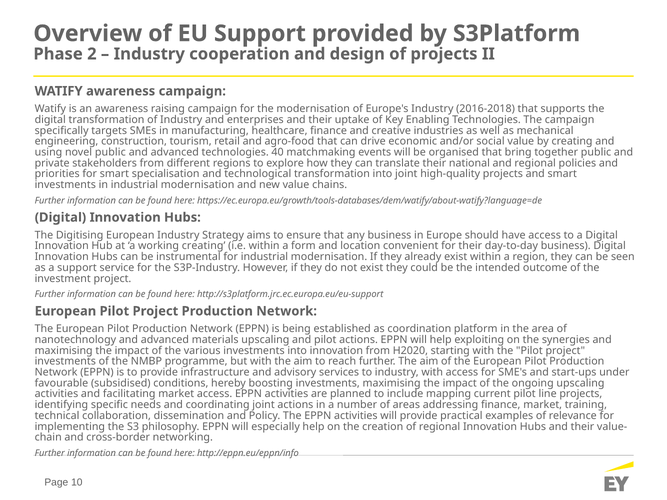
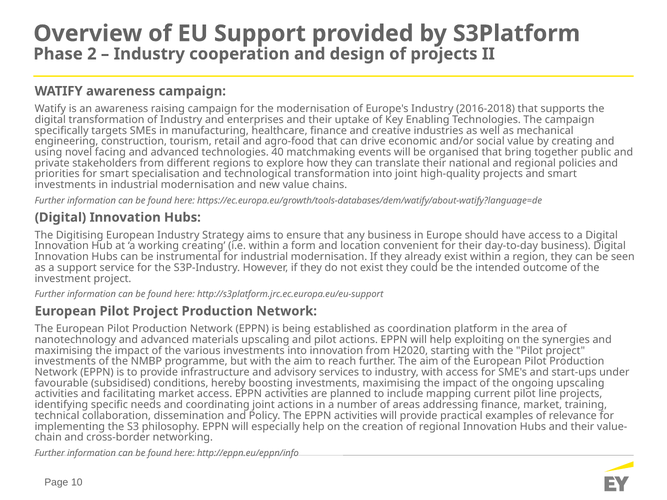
novel public: public -> facing (110, 152)
